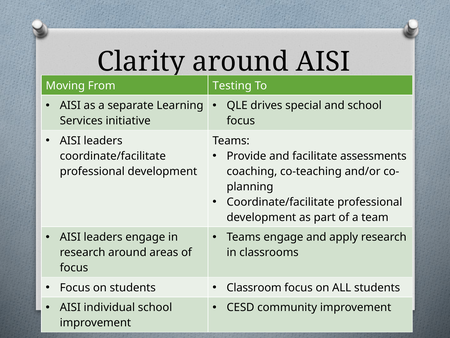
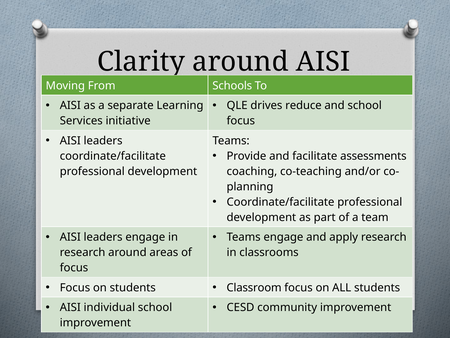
Testing: Testing -> Schools (232, 86)
special: special -> reduce (303, 105)
